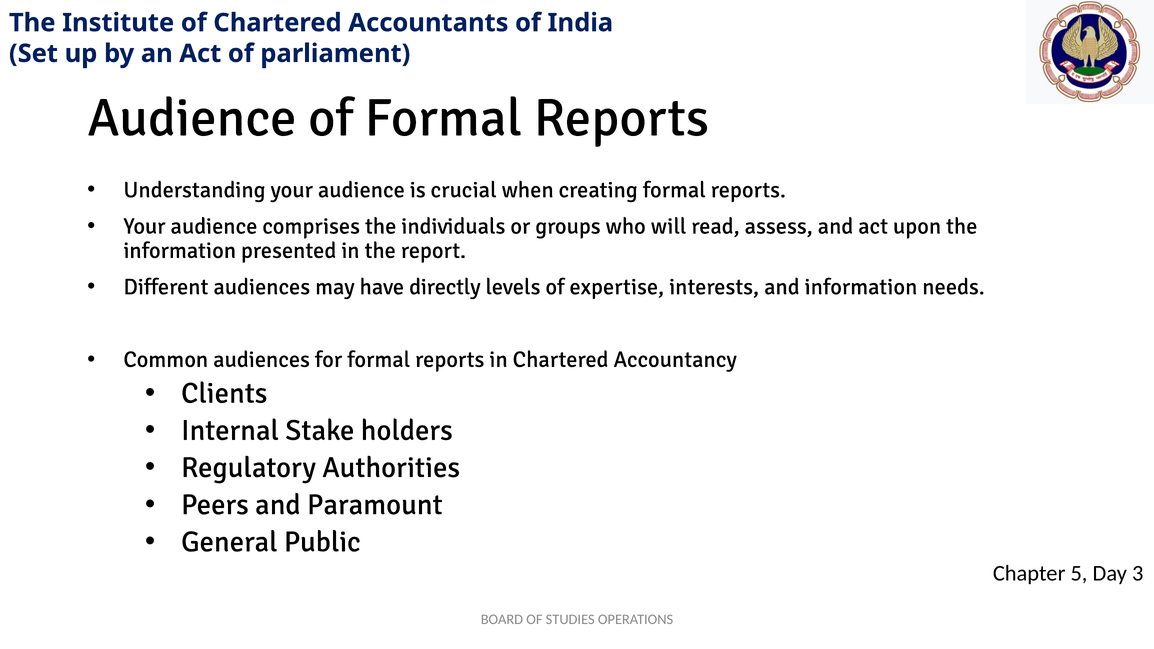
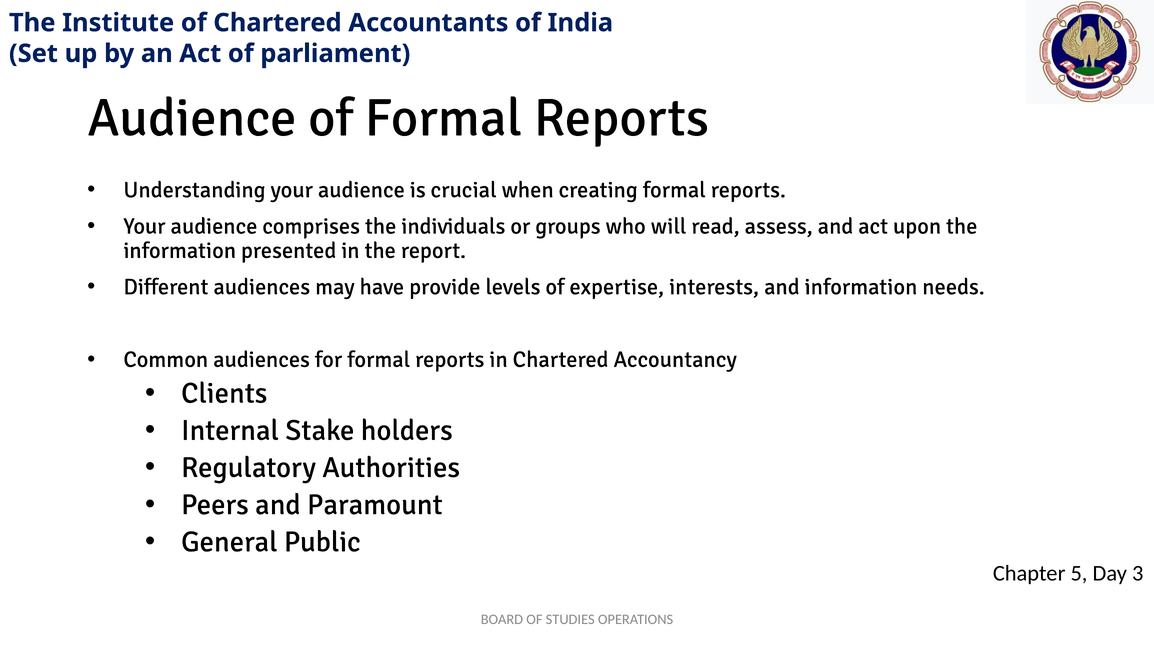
directly: directly -> provide (445, 287)
